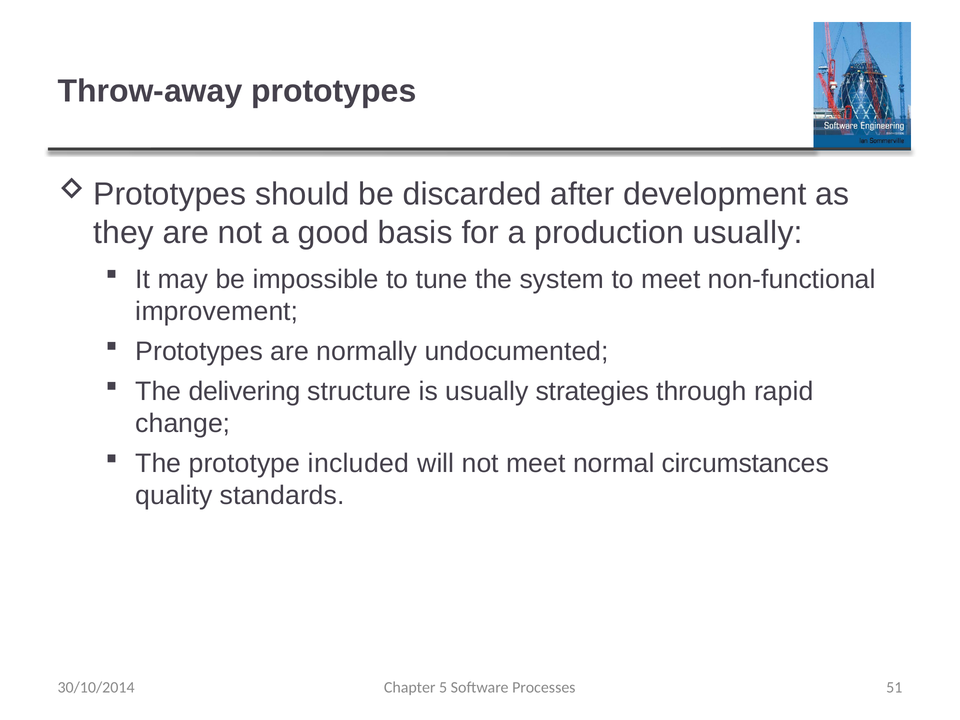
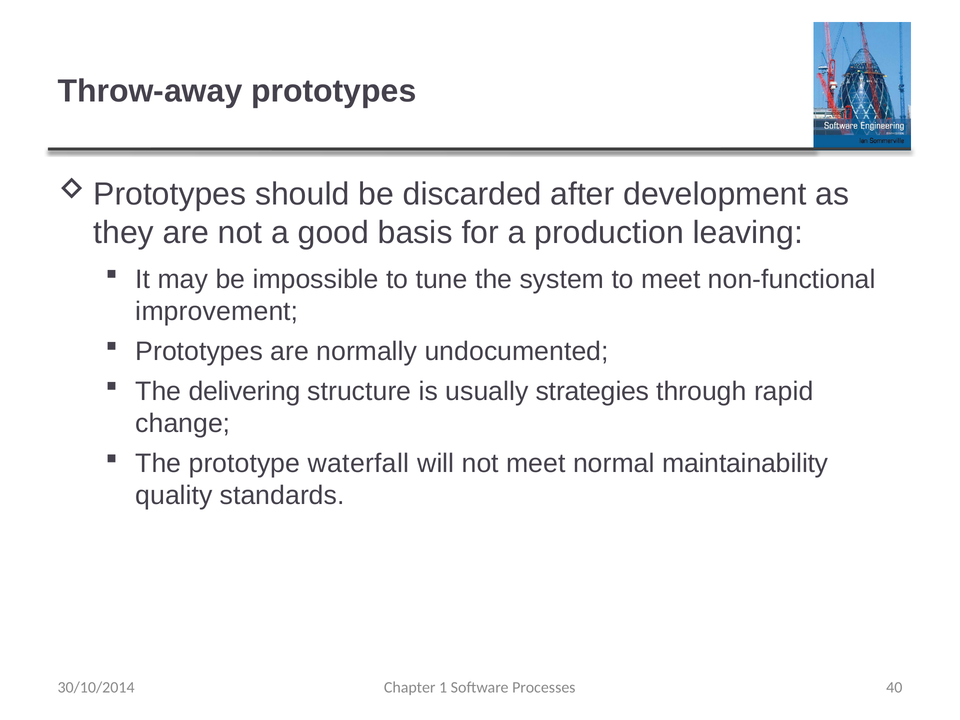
production usually: usually -> leaving (748, 233)
included: included -> waterfall (358, 464)
circumstances: circumstances -> maintainability (745, 464)
5: 5 -> 1 (443, 688)
51: 51 -> 40 (894, 687)
